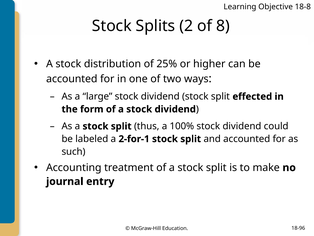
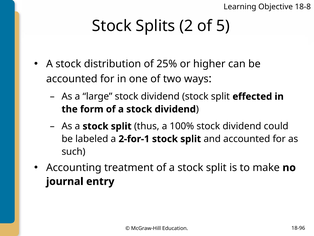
8: 8 -> 5 (223, 26)
